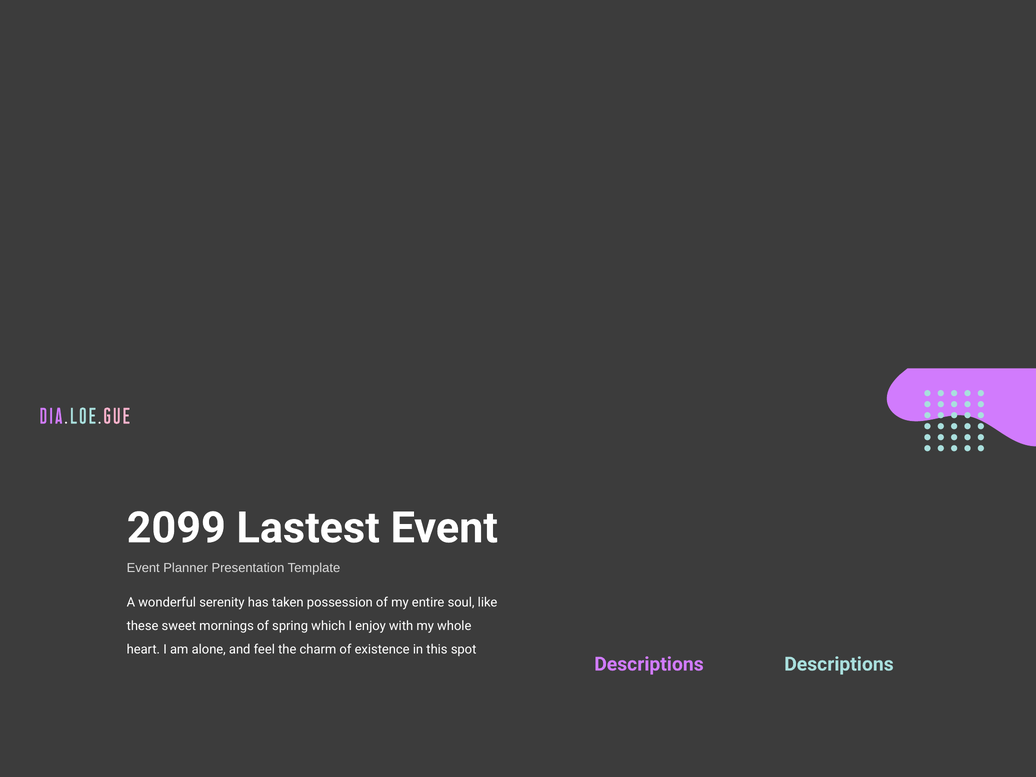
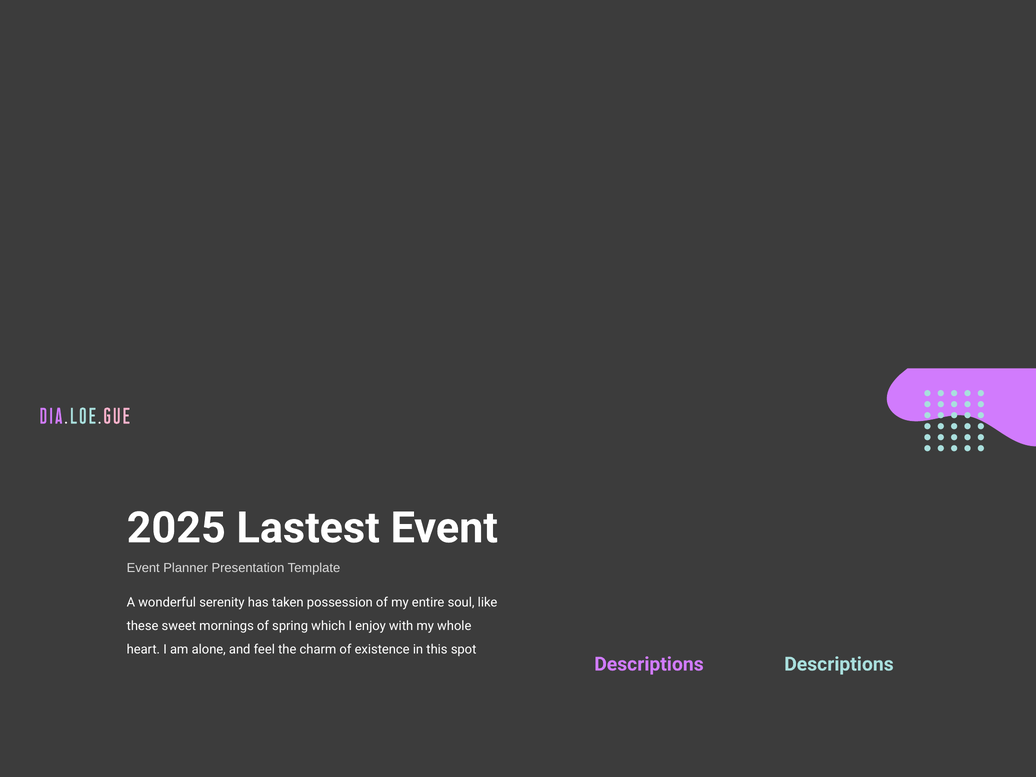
2099: 2099 -> 2025 (176, 528)
